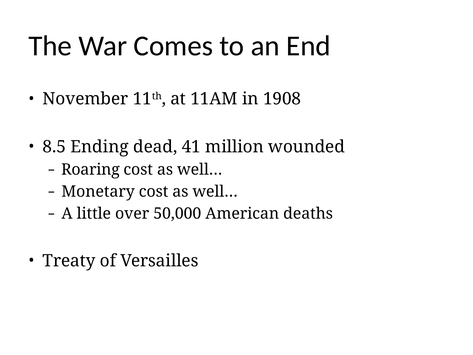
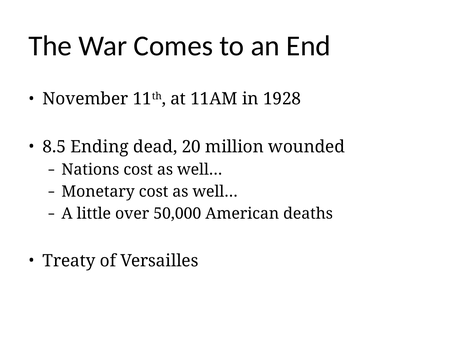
1908: 1908 -> 1928 (282, 99)
41: 41 -> 20 (191, 147)
Roaring: Roaring -> Nations (90, 169)
